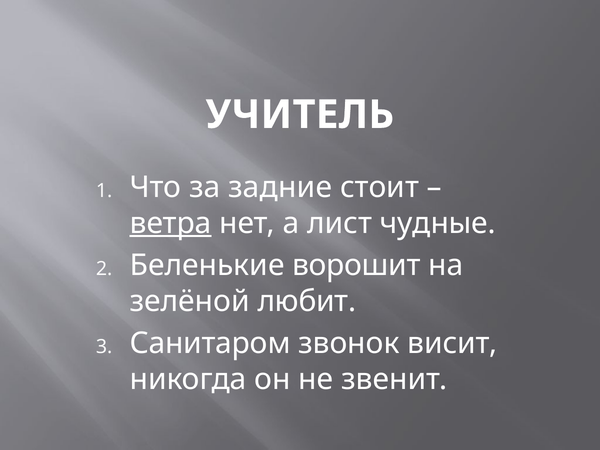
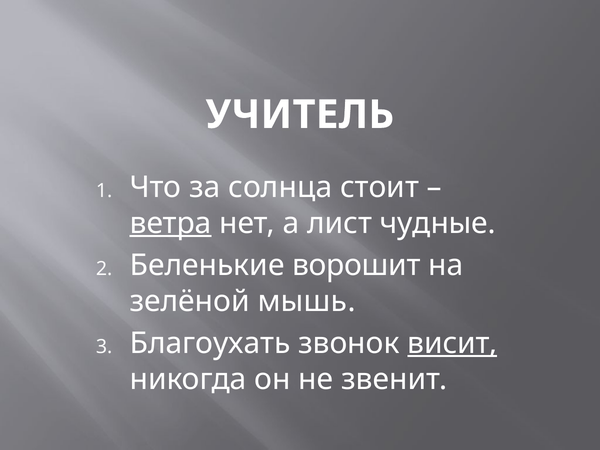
задние: задние -> солнца (280, 187)
любит: любит -> мышь (307, 301)
Санитаром: Санитаром -> Благоухать (210, 343)
висит underline: none -> present (452, 343)
